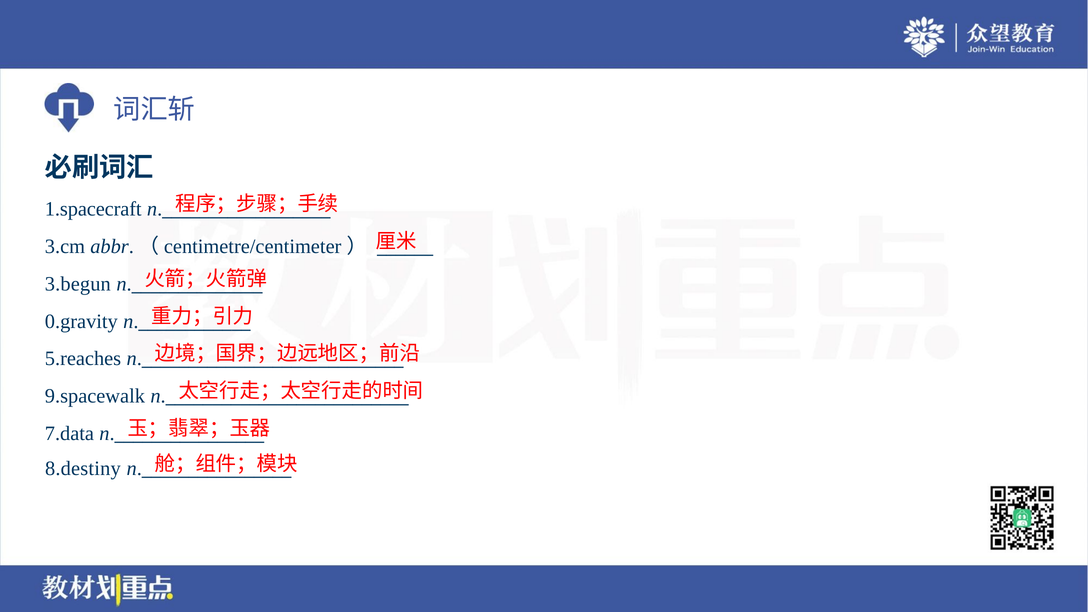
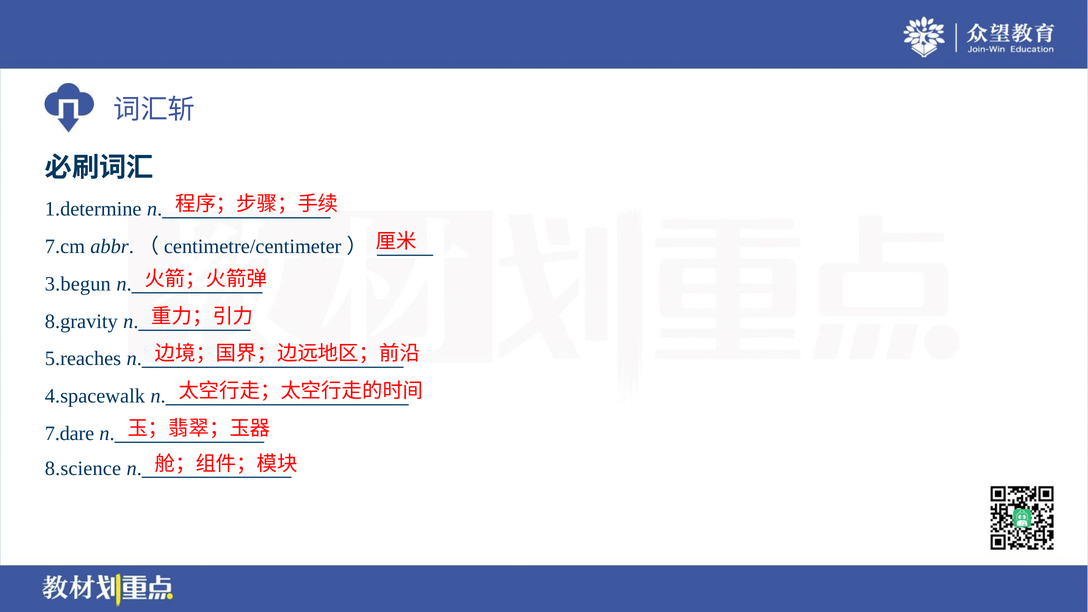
1.spacecraft: 1.spacecraft -> 1.determine (93, 209)
3.cm: 3.cm -> 7.cm (65, 246)
0.gravity: 0.gravity -> 8.gravity (81, 321)
9.spacewalk: 9.spacewalk -> 4.spacewalk (95, 396)
7.data: 7.data -> 7.dare (70, 433)
8.destiny: 8.destiny -> 8.science (83, 469)
